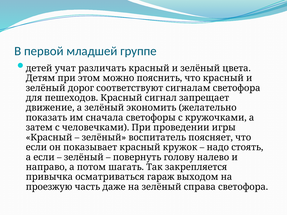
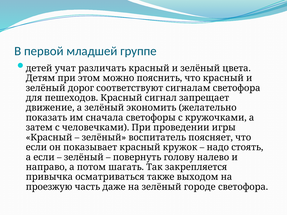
гараж: гараж -> также (161, 177)
справа: справа -> городе (200, 187)
